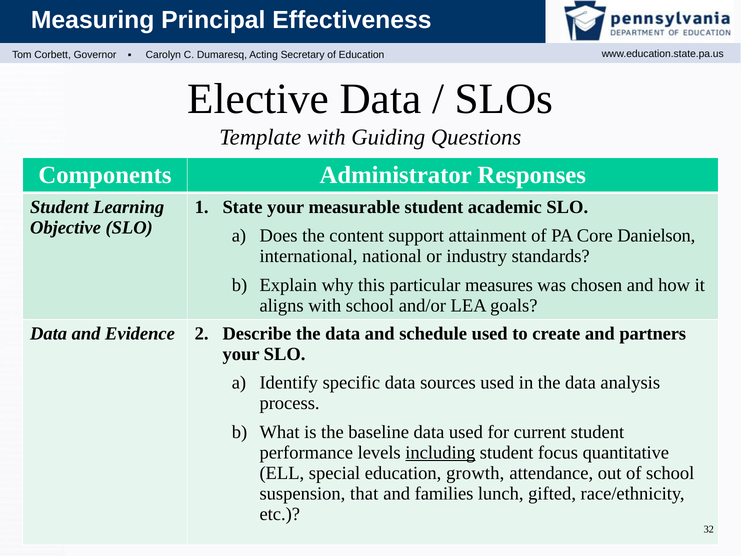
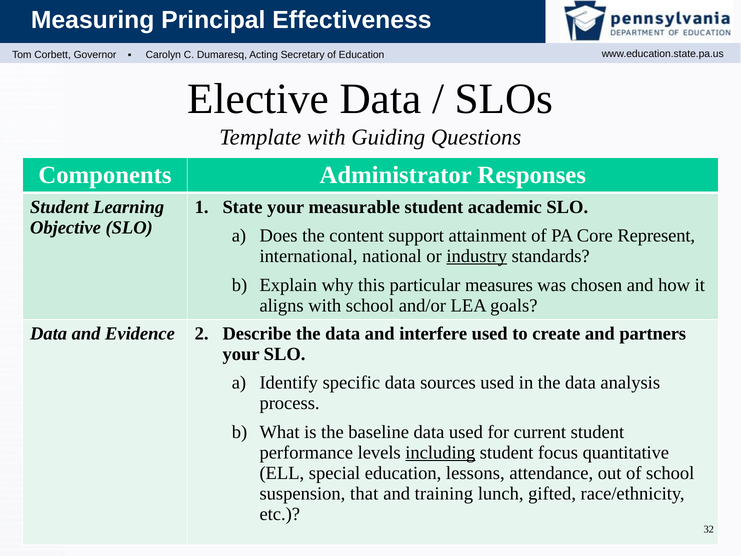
Danielson: Danielson -> Represent (656, 236)
industry underline: none -> present (477, 256)
schedule: schedule -> interfere (433, 333)
growth: growth -> lessons (475, 473)
families: families -> training (444, 493)
